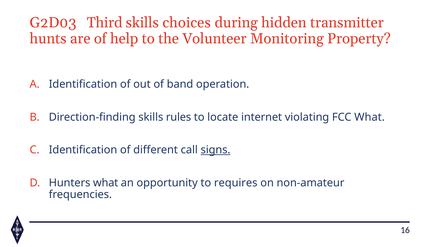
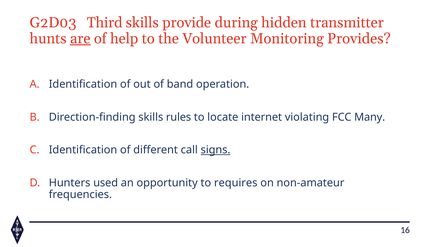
choices: choices -> provide (187, 23)
are underline: none -> present (80, 38)
Property: Property -> Provides (359, 38)
FCC What: What -> Many (370, 117)
Hunters what: what -> used (106, 183)
